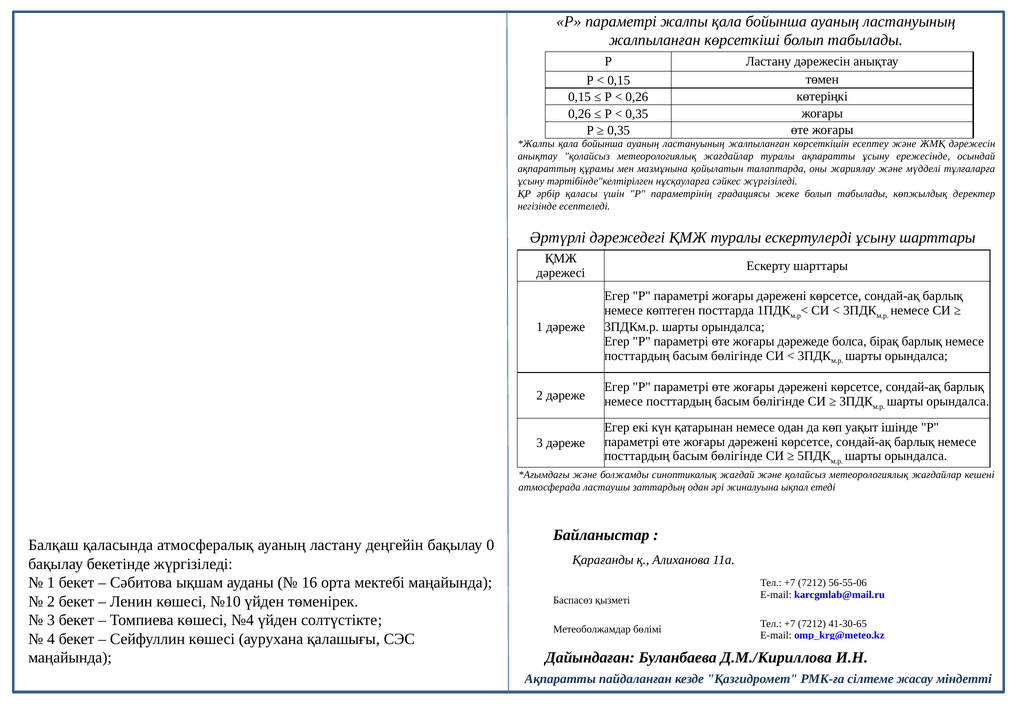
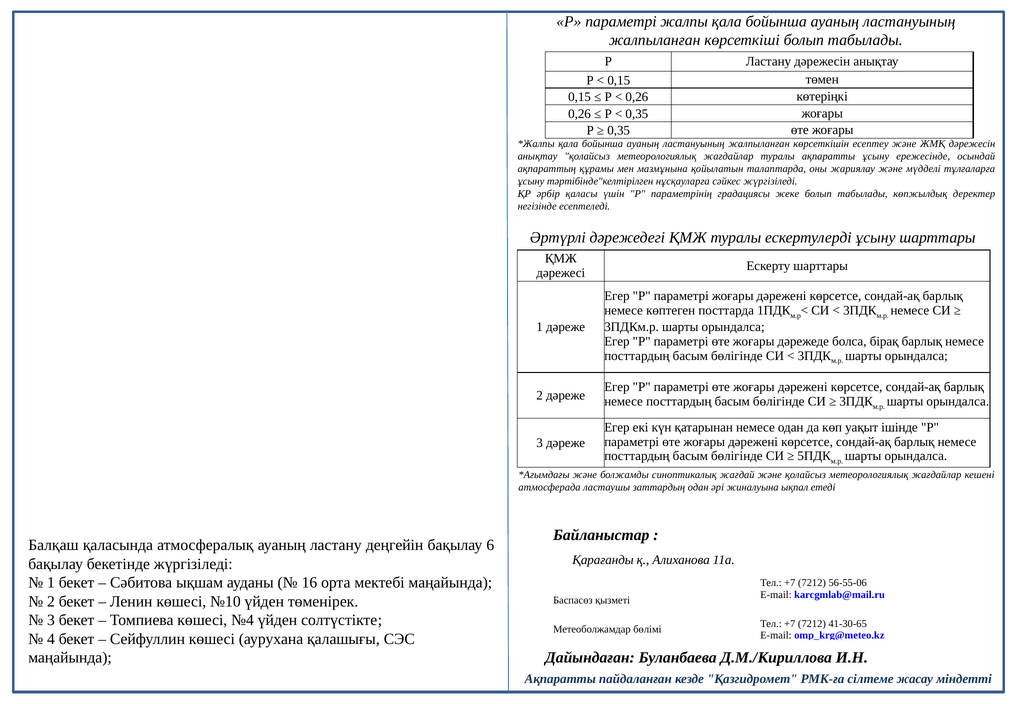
0: 0 -> 6 (490, 545)
